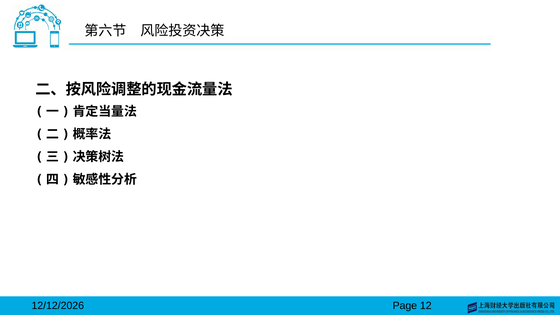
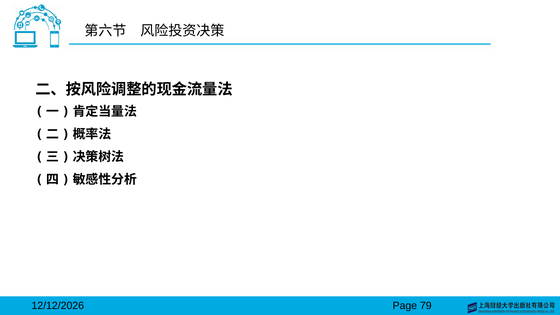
12: 12 -> 79 (426, 306)
